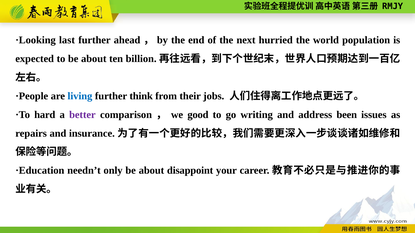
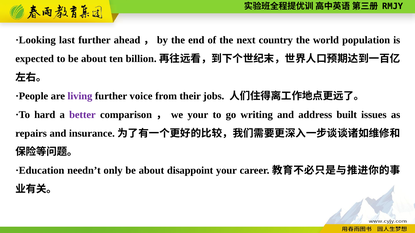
hurried: hurried -> country (276, 40)
living colour: blue -> purple (80, 96)
think: think -> voice (141, 96)
good: good -> your (198, 115)
been: been -> built (347, 115)
